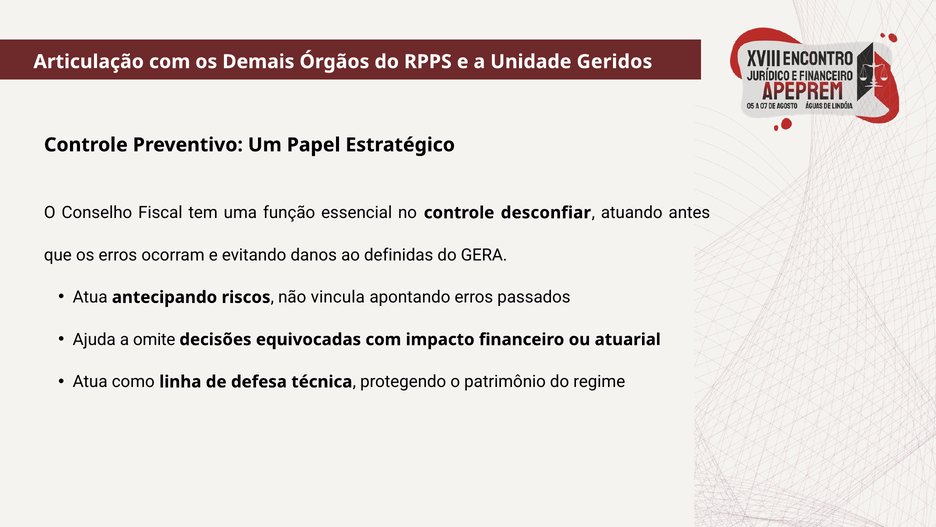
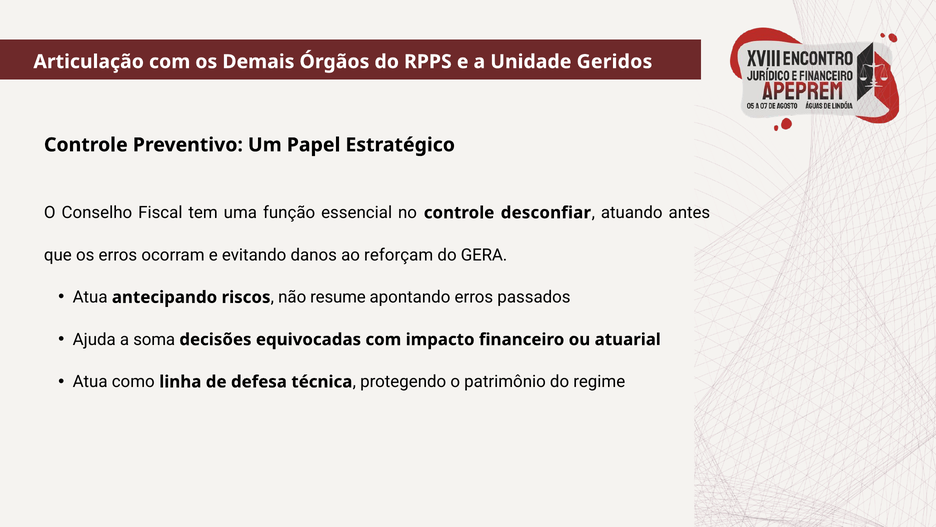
definidas: definidas -> reforçam (399, 255)
vincula: vincula -> resume (338, 297)
omite: omite -> soma (154, 339)
